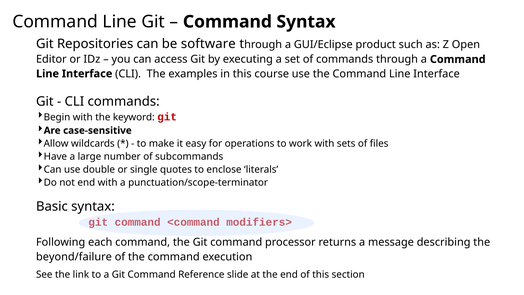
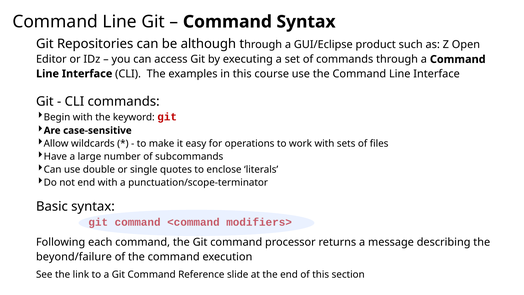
software: software -> although (208, 44)
